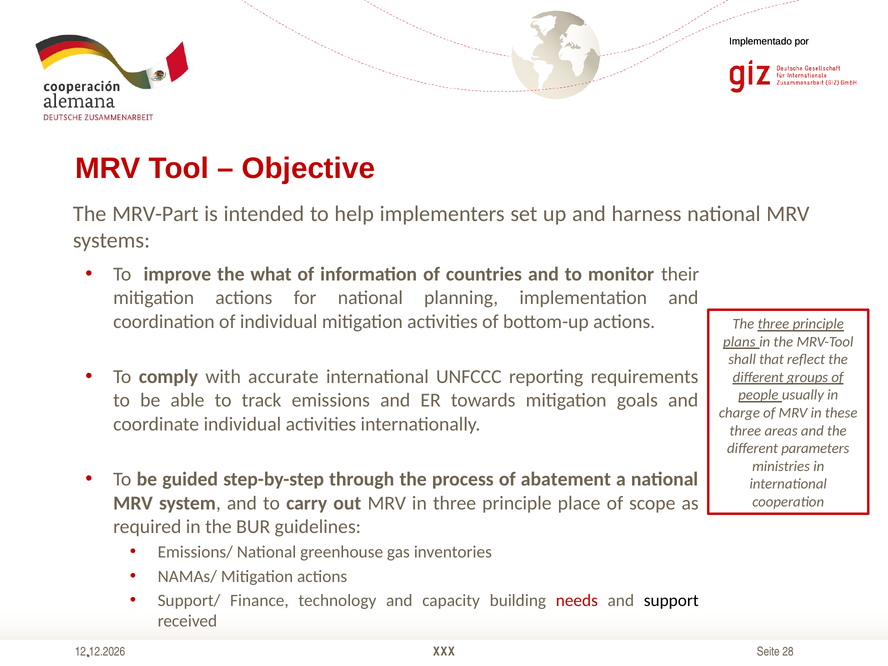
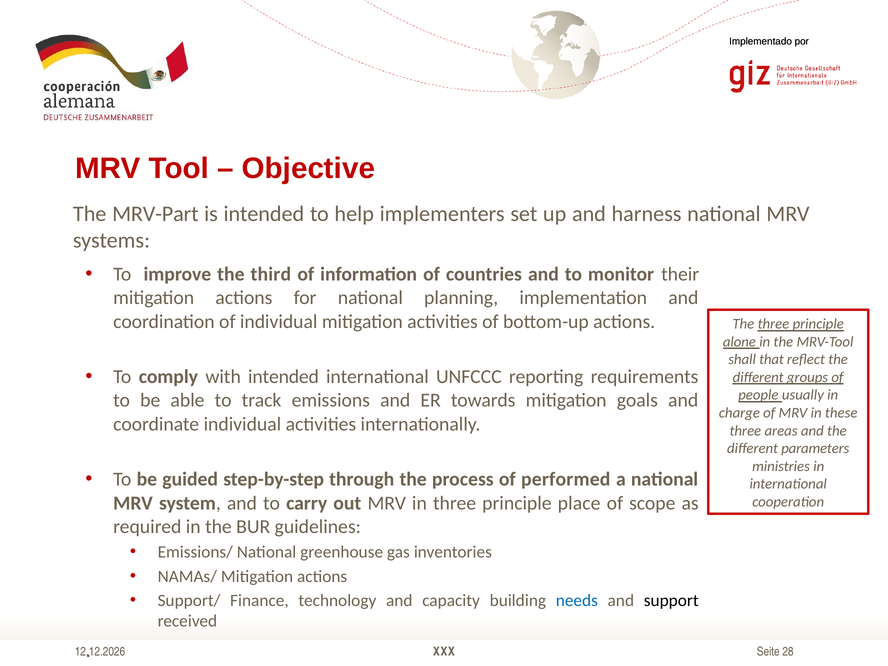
what: what -> third (271, 274)
plans: plans -> alone (739, 342)
with accurate: accurate -> intended (284, 377)
abatement: abatement -> performed (566, 479)
needs colour: red -> blue (577, 601)
